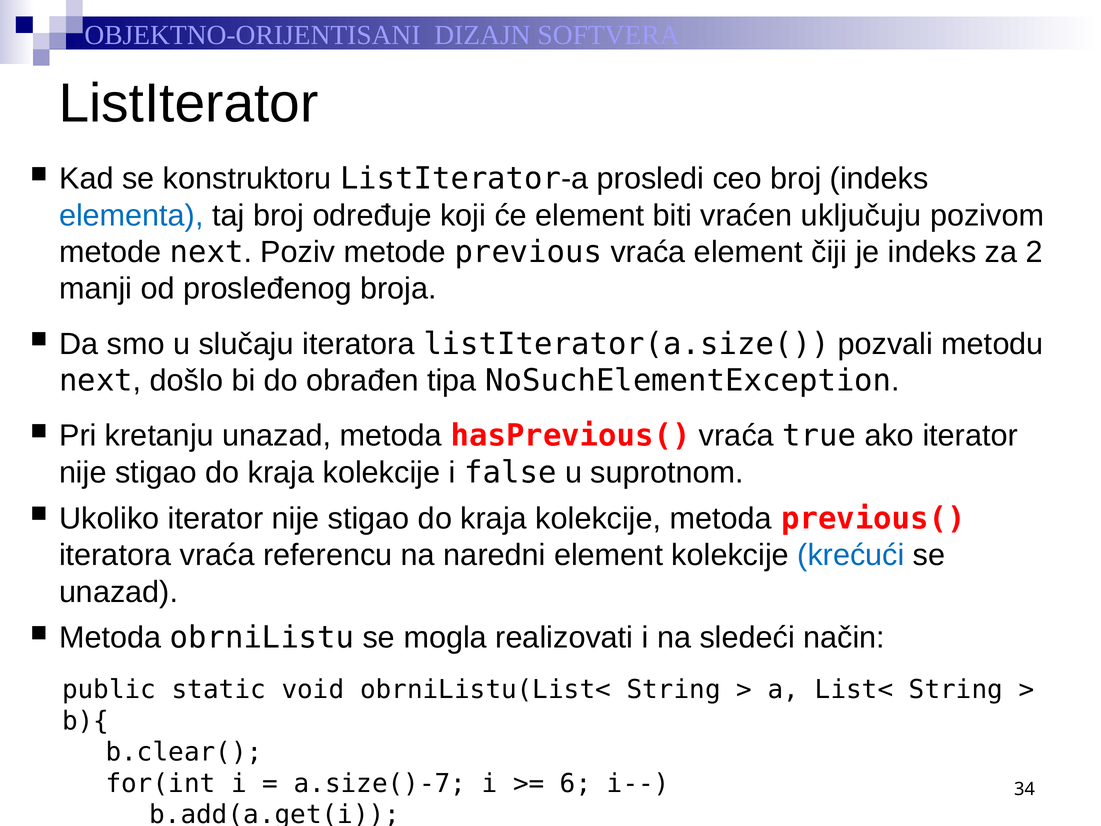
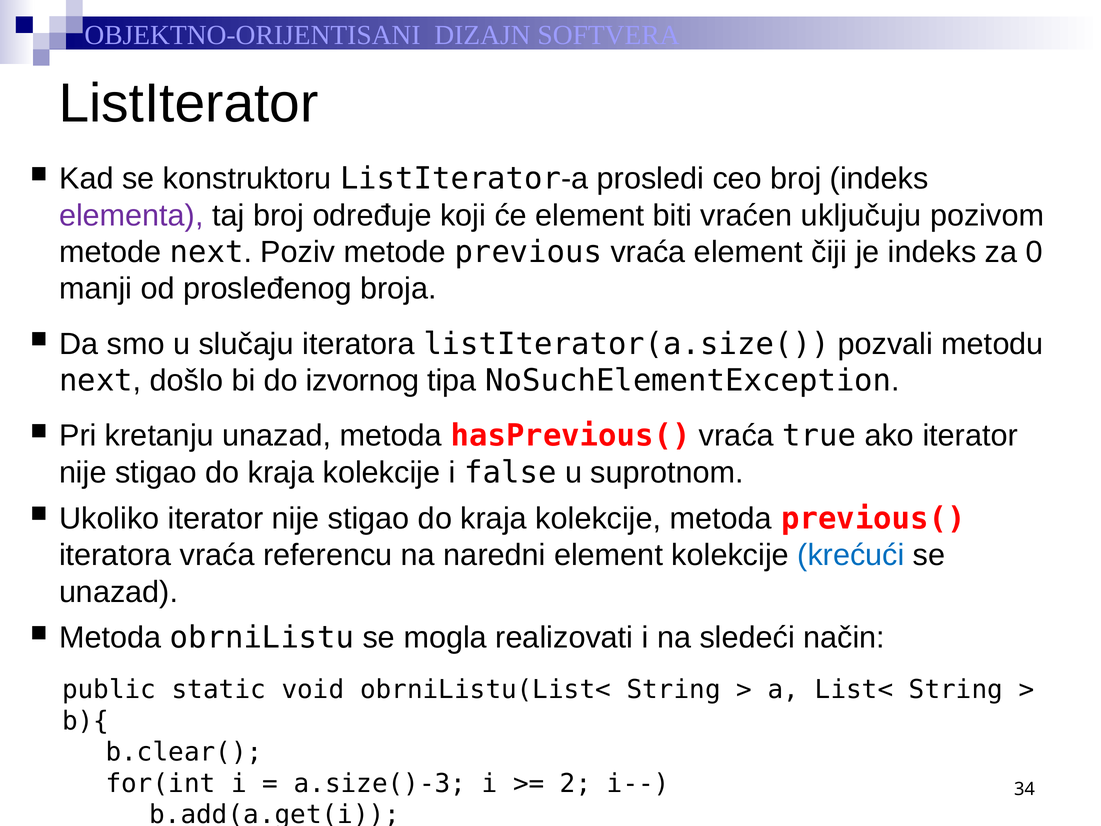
elementa colour: blue -> purple (131, 215)
2: 2 -> 0 (1034, 252)
obrađen: obrađen -> izvornog (363, 381)
a.size()-7: a.size()-7 -> a.size()-3 (380, 783)
6: 6 -> 2 (576, 783)
